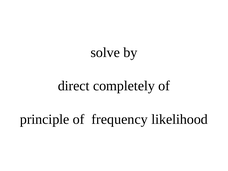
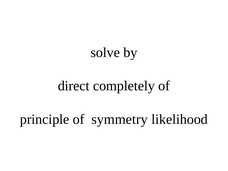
frequency: frequency -> symmetry (120, 119)
